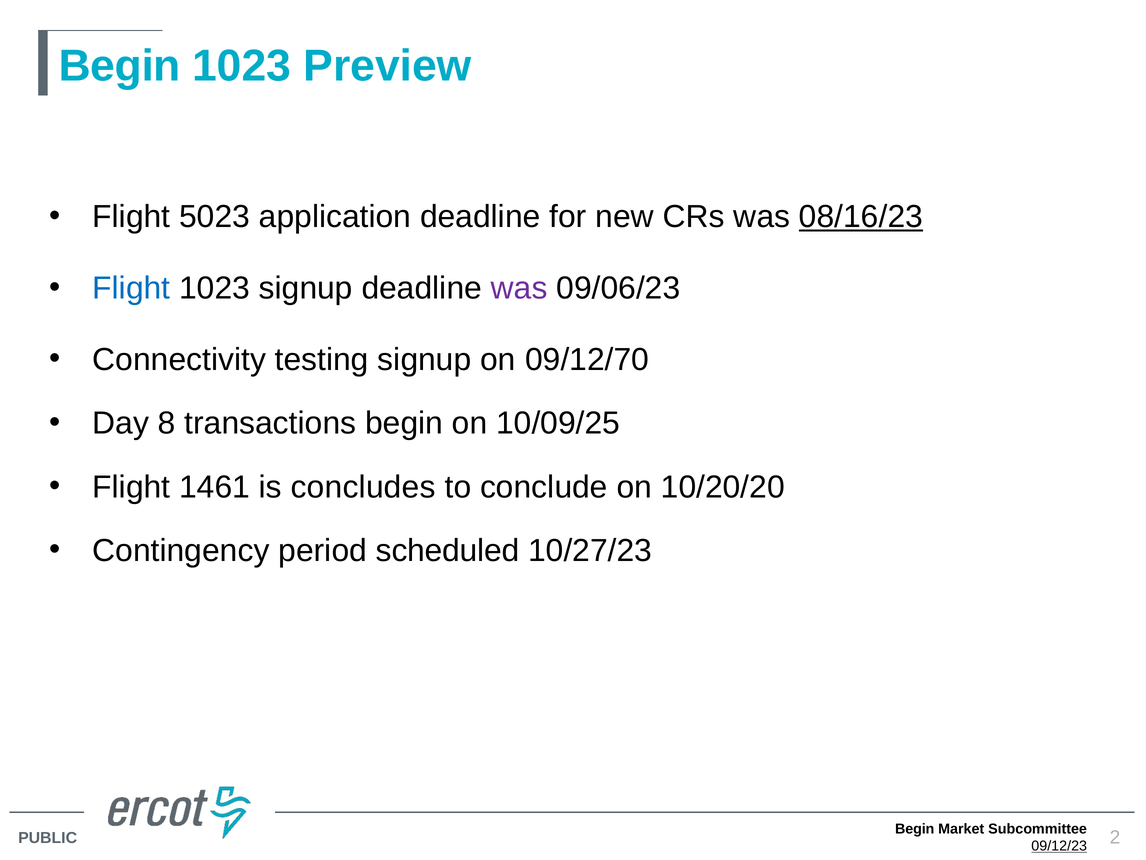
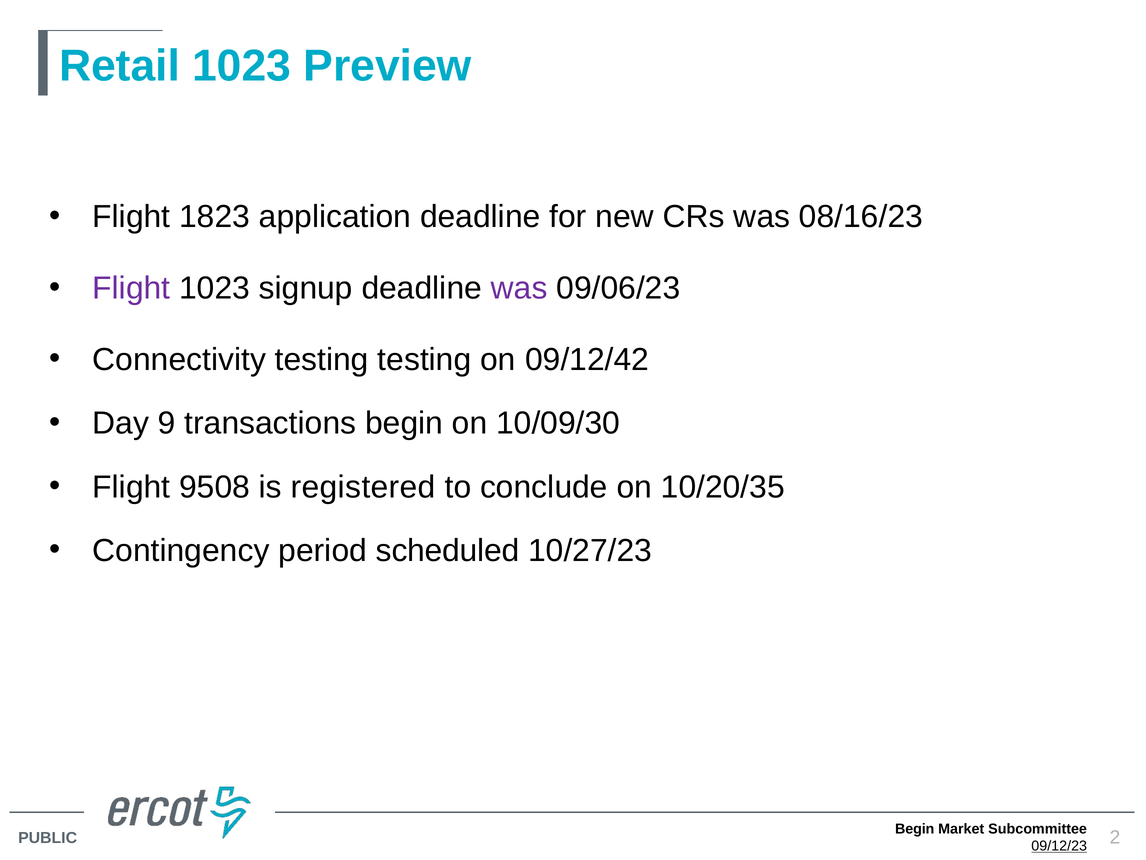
Begin: Begin -> Retail (119, 66)
5023: 5023 -> 1823 (215, 217)
08/16/23 underline: present -> none (861, 217)
Flight colour: blue -> purple (131, 288)
testing signup: signup -> testing (424, 359)
09/12/70: 09/12/70 -> 09/12/42 (587, 359)
8: 8 -> 9 (167, 423)
10/09/25: 10/09/25 -> 10/09/30 (558, 423)
1461: 1461 -> 9508 (215, 487)
concludes: concludes -> registered (363, 487)
10/20/20: 10/20/20 -> 10/20/35 (723, 487)
